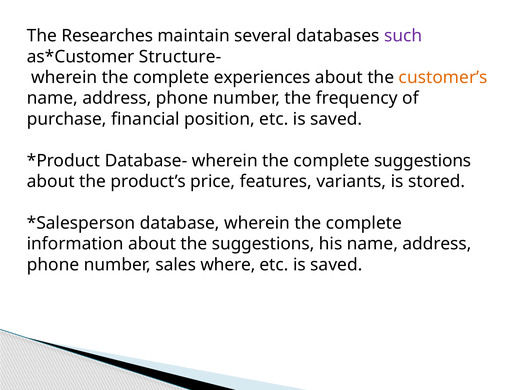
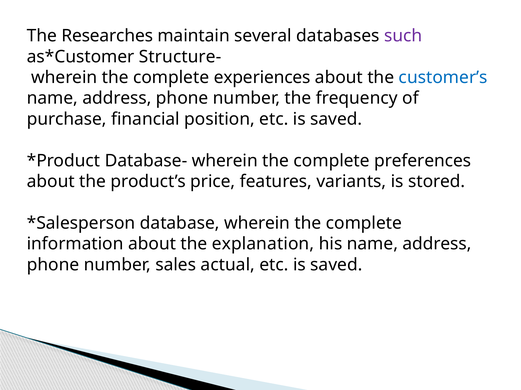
customer’s colour: orange -> blue (443, 78)
complete suggestions: suggestions -> preferences (423, 161)
the suggestions: suggestions -> explanation (263, 244)
where: where -> actual (228, 265)
